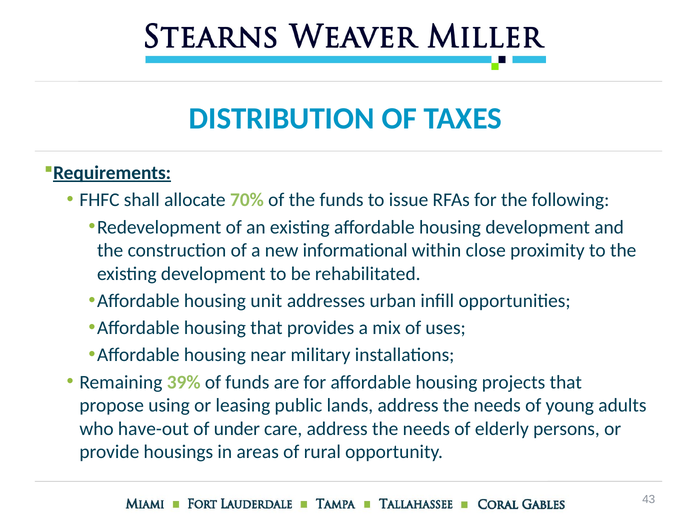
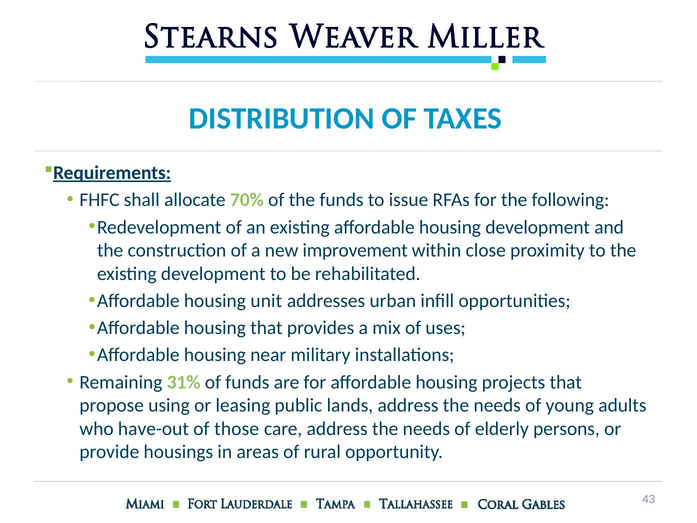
informational: informational -> improvement (355, 250)
39%: 39% -> 31% (184, 382)
under: under -> those (237, 428)
